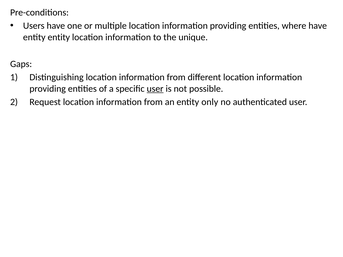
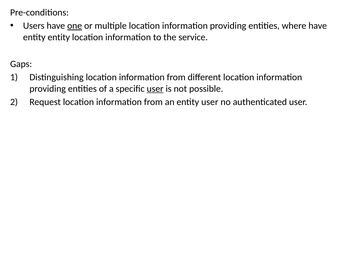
one underline: none -> present (75, 26)
unique: unique -> service (193, 37)
entity only: only -> user (210, 102)
